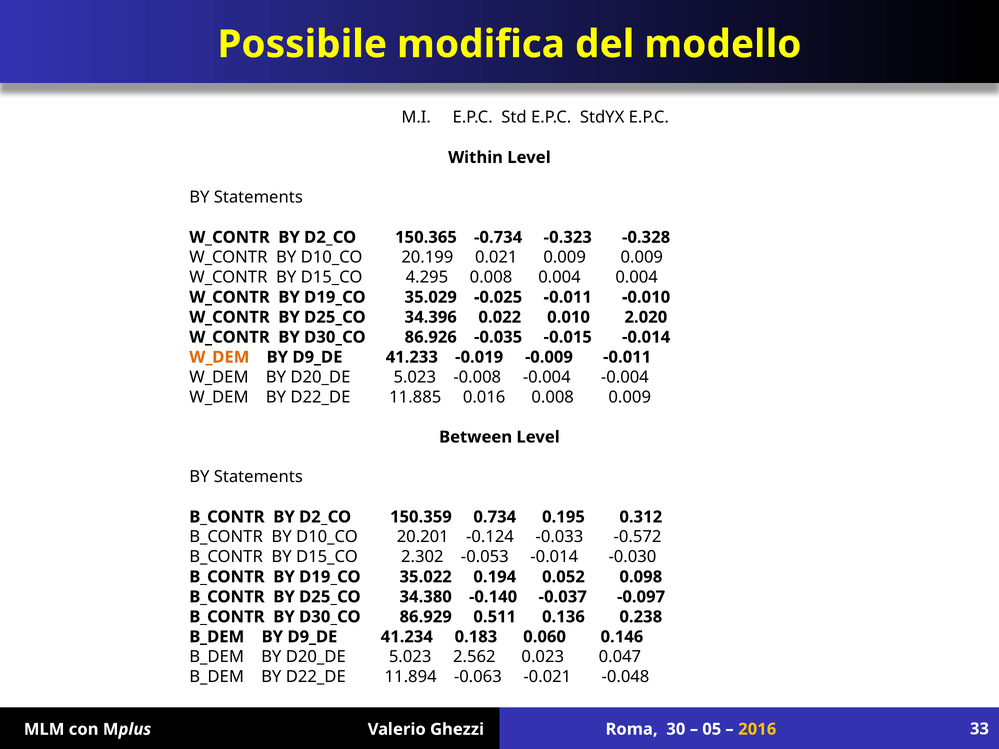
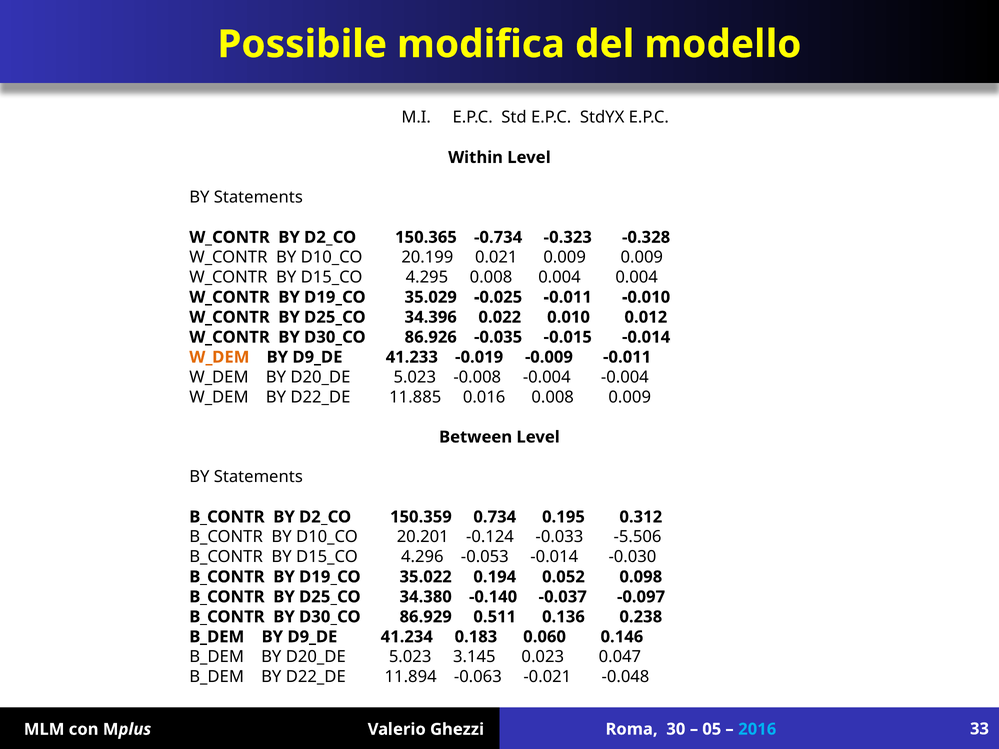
2.020: 2.020 -> 0.012 (646, 317)
-0.572: -0.572 -> -5.506 (638, 537)
2.302: 2.302 -> 4.296 (422, 557)
2.562: 2.562 -> 3.145 (474, 657)
2016 colour: yellow -> light blue (757, 729)
